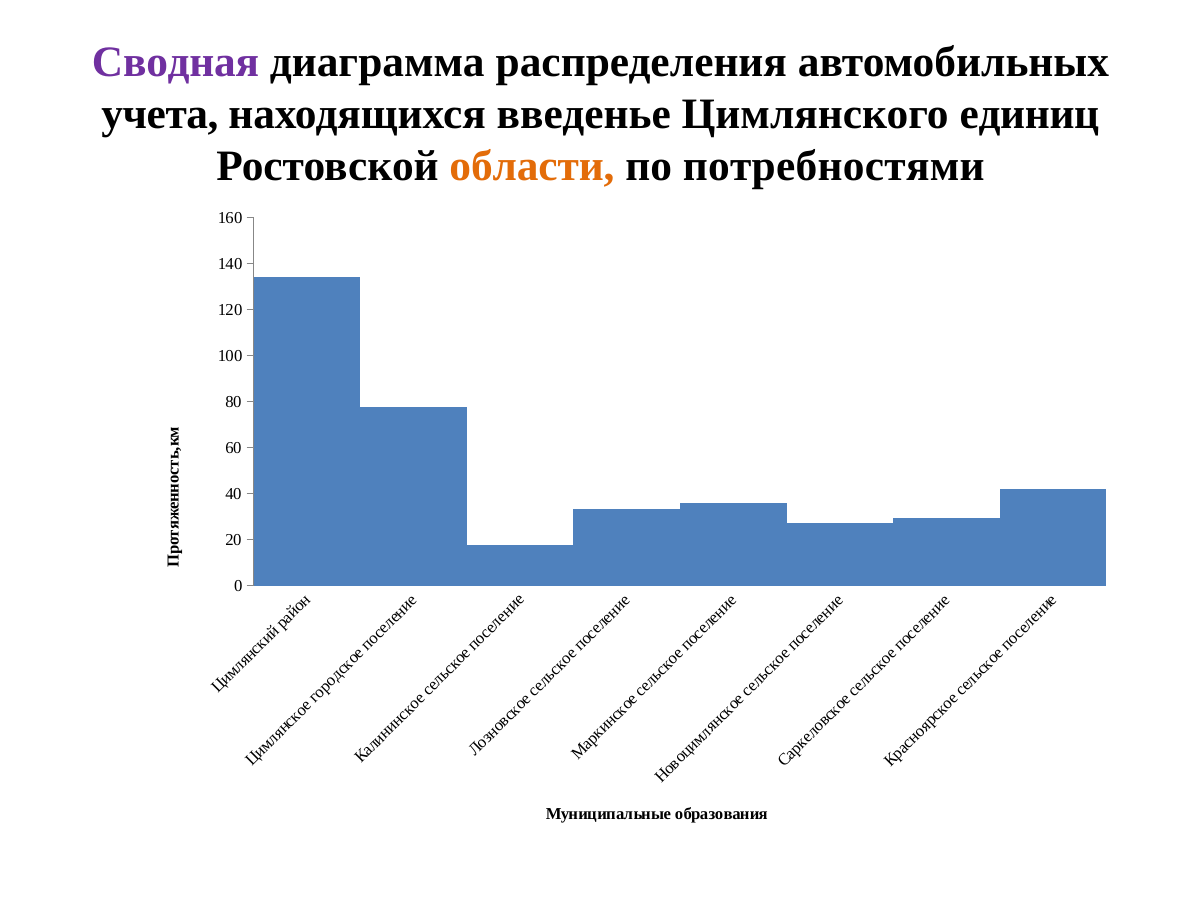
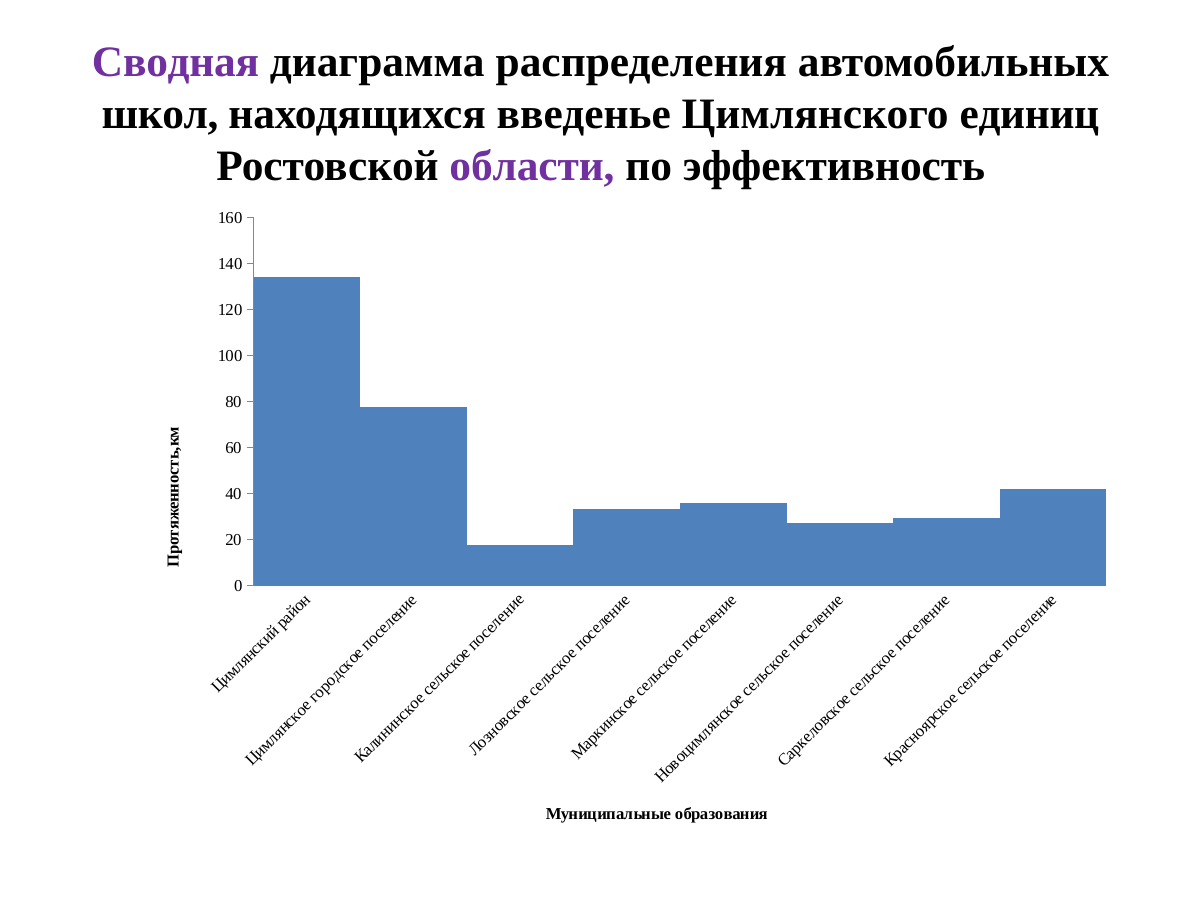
учета: учета -> школ (160, 114)
области colour: orange -> purple (532, 166)
потребностями: потребностями -> эффективность (834, 166)
